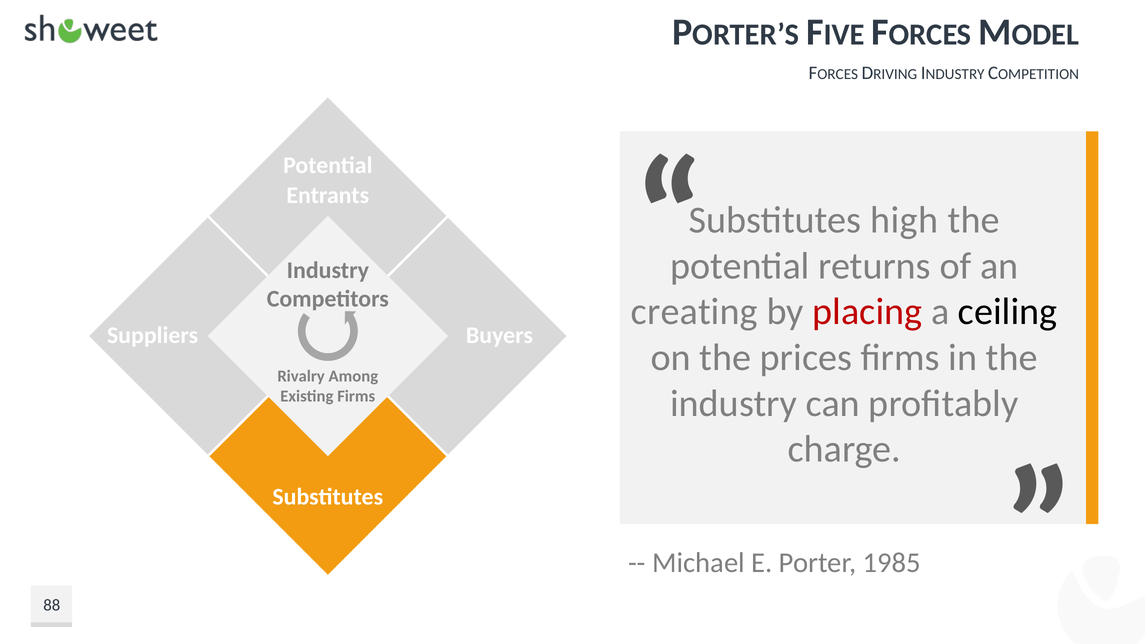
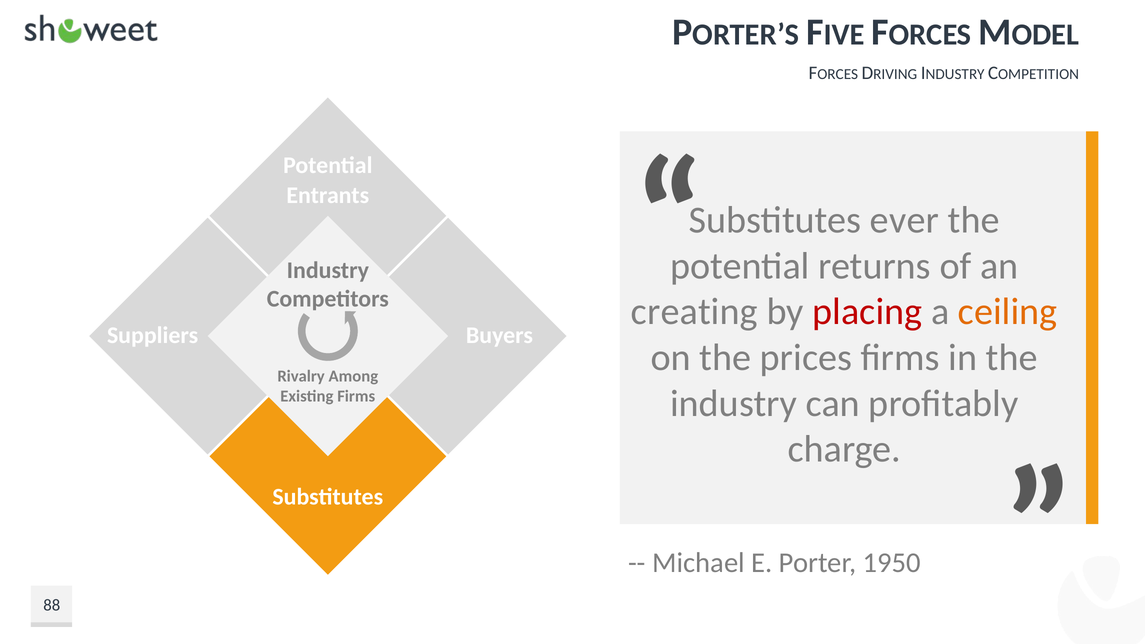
high: high -> ever (904, 220)
ceiling colour: black -> orange (1008, 312)
1985: 1985 -> 1950 (892, 563)
